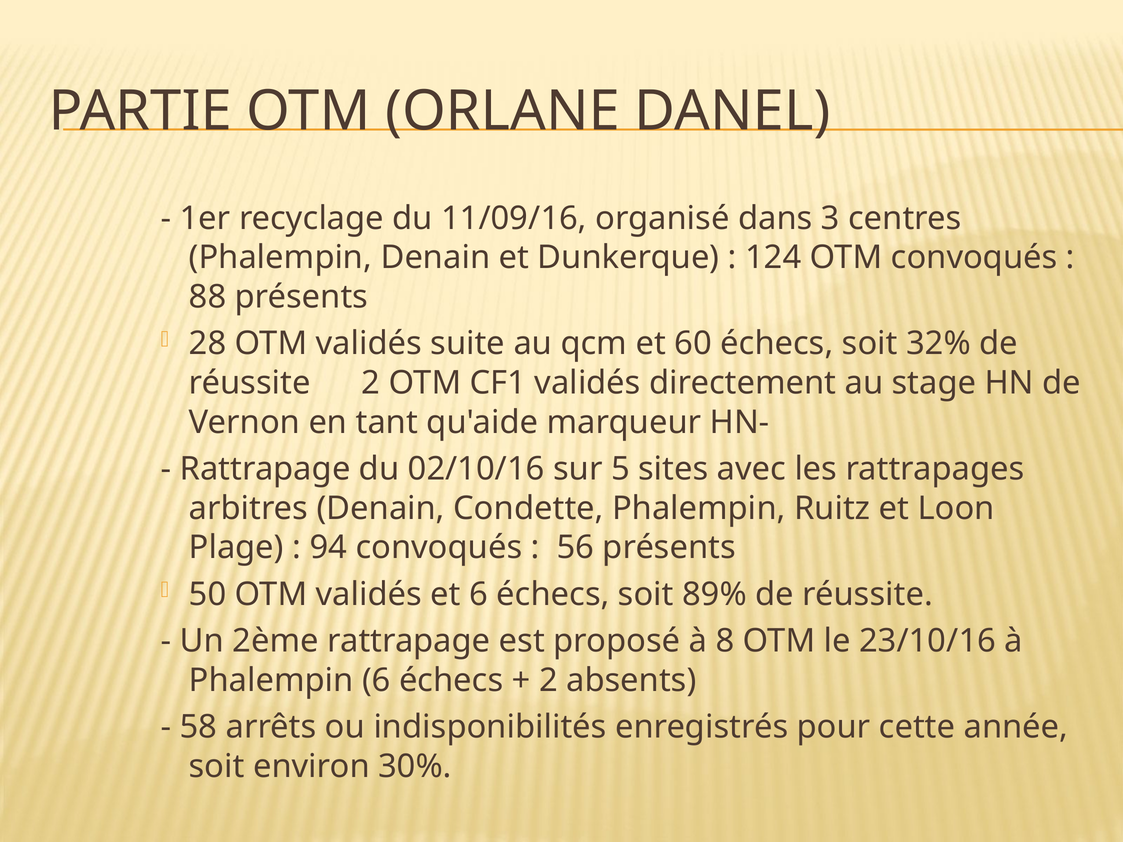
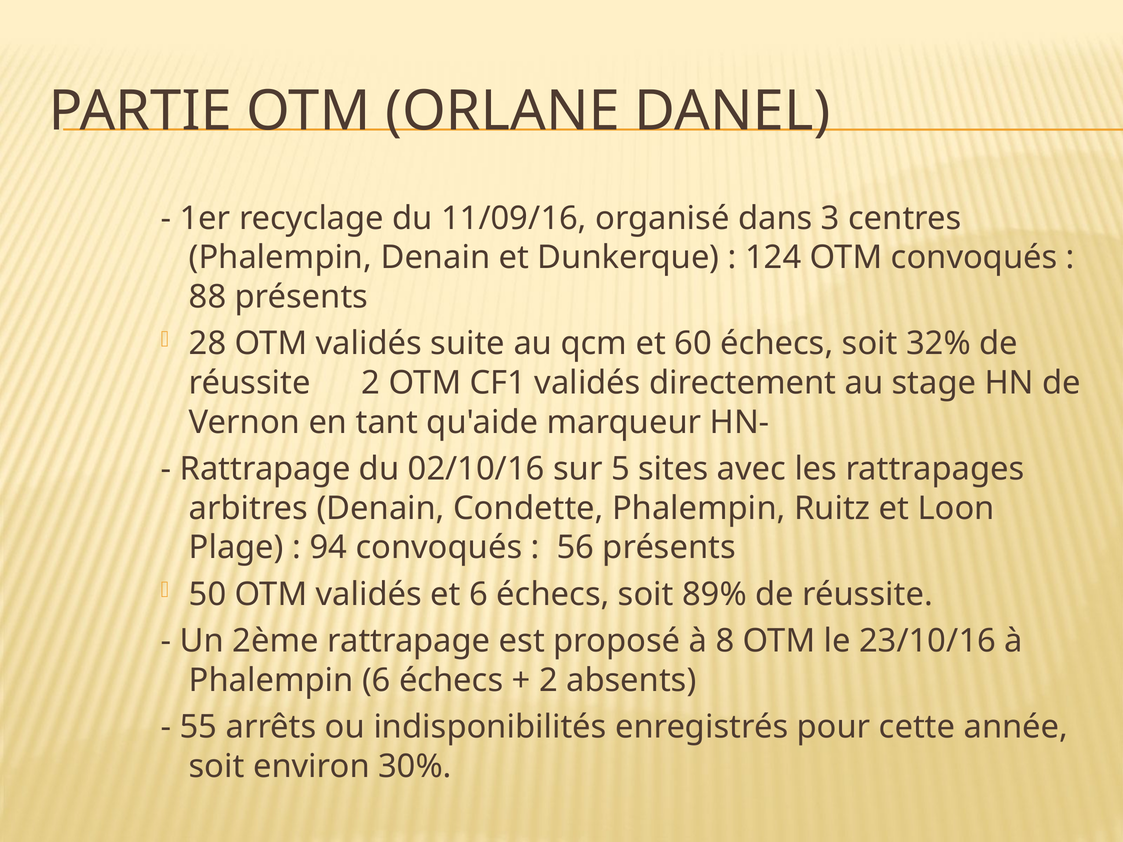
58: 58 -> 55 (198, 727)
